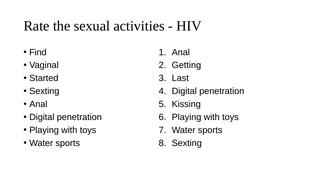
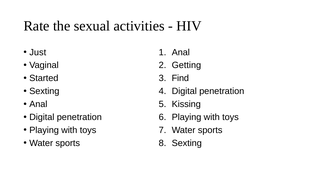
Find: Find -> Just (38, 52)
Last: Last -> Find (180, 78)
